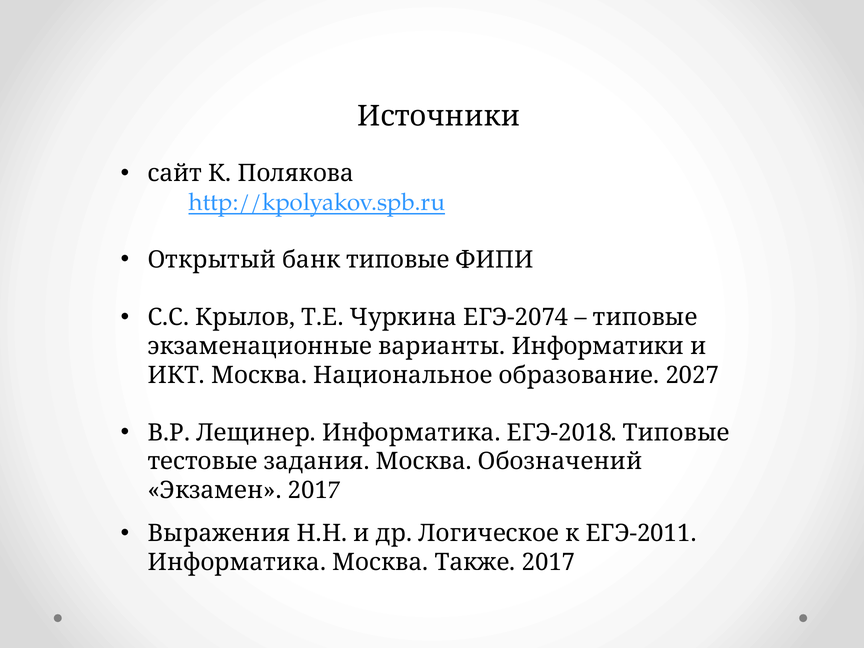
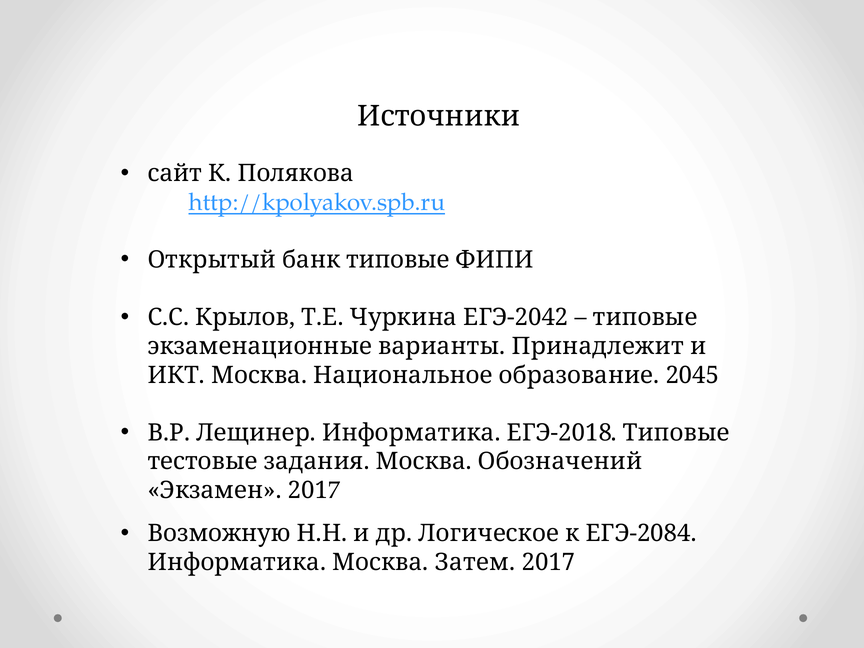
ЕГЭ-2074: ЕГЭ-2074 -> ЕГЭ-2042 (516, 318)
Информатики: Информатики -> Принадлежит (598, 346)
2027: 2027 -> 2045 (692, 375)
Выражения: Выражения -> Возможную (219, 534)
ЕГЭ-2011: ЕГЭ-2011 -> ЕГЭ-2084 (641, 534)
Также: Также -> Затем (475, 562)
